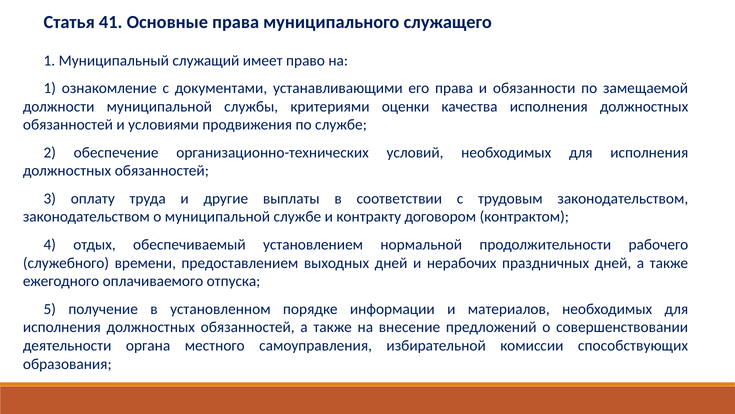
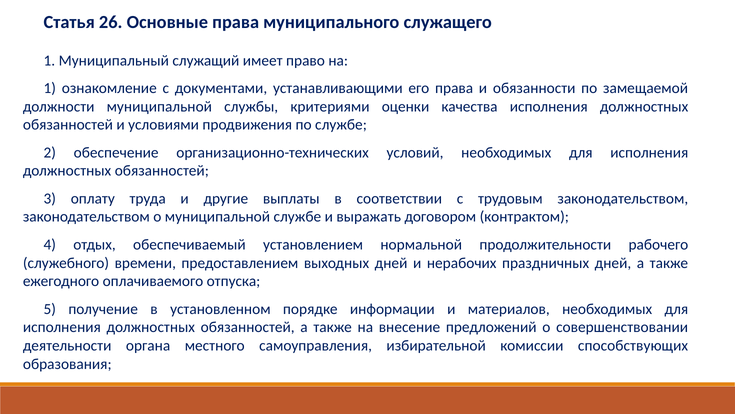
41: 41 -> 26 (111, 22)
контракту: контракту -> выражать (369, 217)
